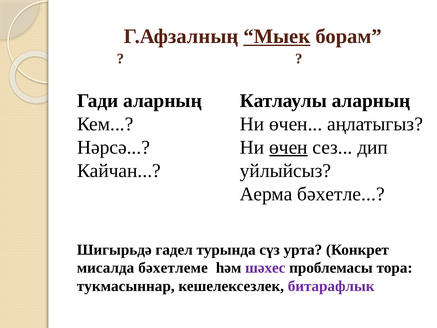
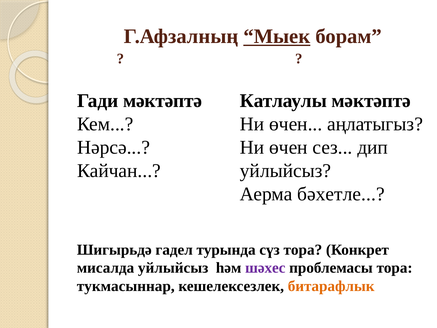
Гади аларның: аларның -> мәктәптә (163, 101)
Катлаулы аларның: аларның -> мәктәптә (371, 101)
өчен underline: present -> none (288, 147)
сүз урта: урта -> тора (303, 249)
мисалда бәхетлеме: бәхетлеме -> уйлыйсыз (173, 268)
битарафлык colour: purple -> orange (331, 286)
